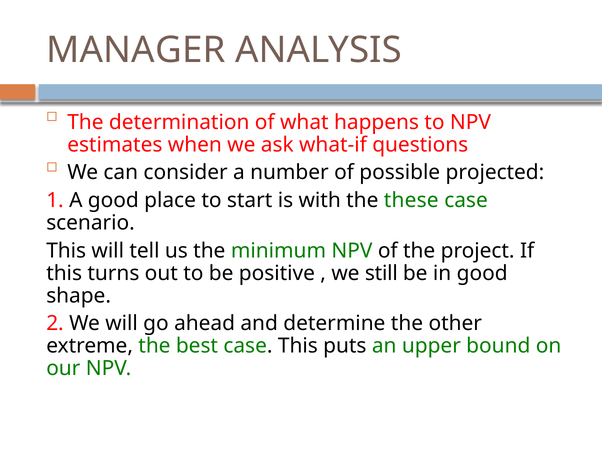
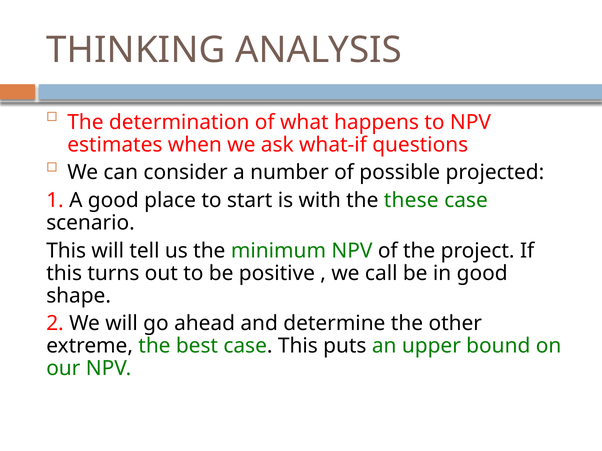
MANAGER: MANAGER -> THINKING (136, 50)
still: still -> call (381, 273)
